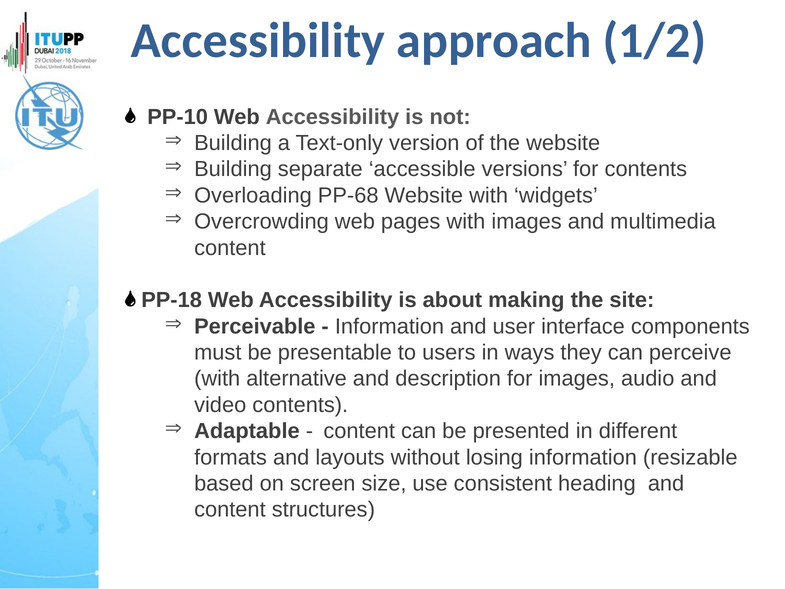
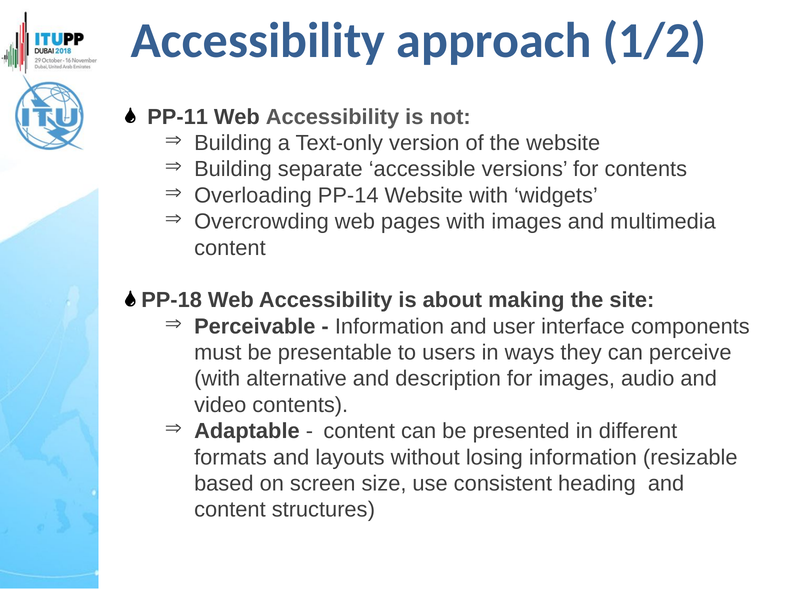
PP-10: PP-10 -> PP-11 (178, 117)
PP-68: PP-68 -> PP-14 (348, 195)
